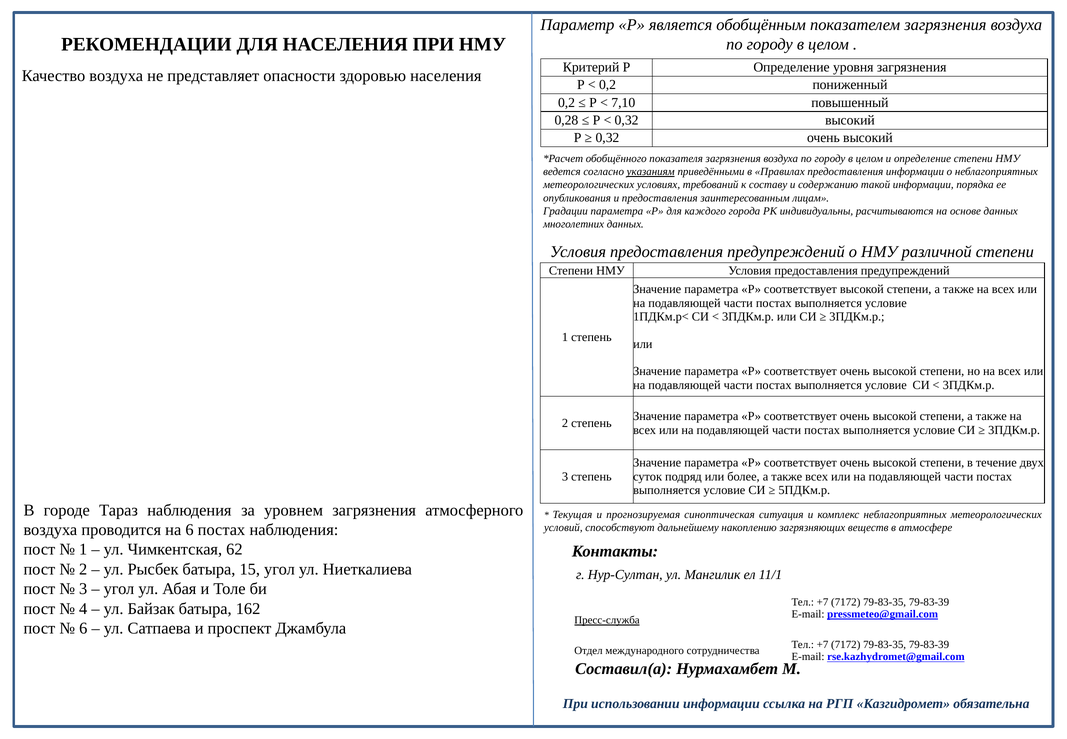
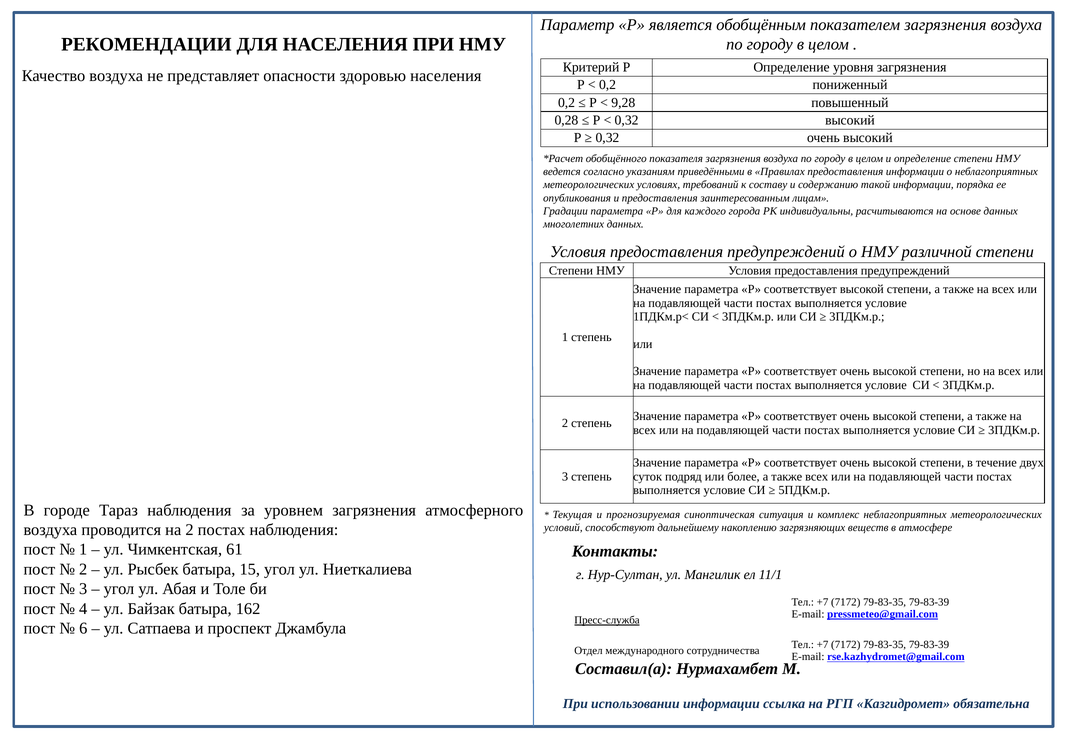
7,10: 7,10 -> 9,28 (623, 102)
указаниям underline: present -> none (651, 172)
на 6: 6 -> 2 (189, 530)
62: 62 -> 61 (234, 549)
